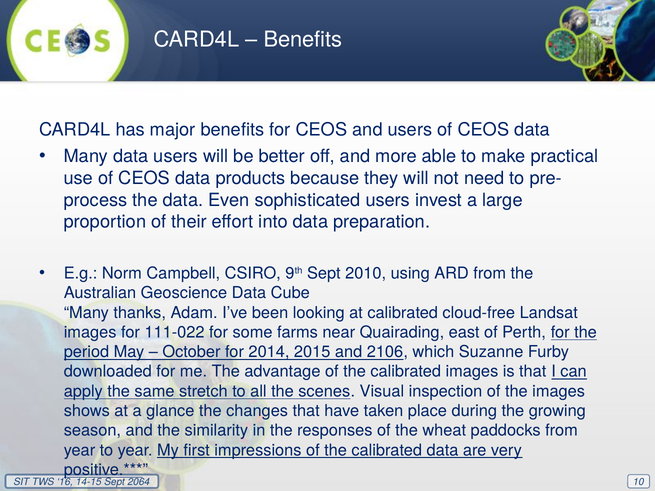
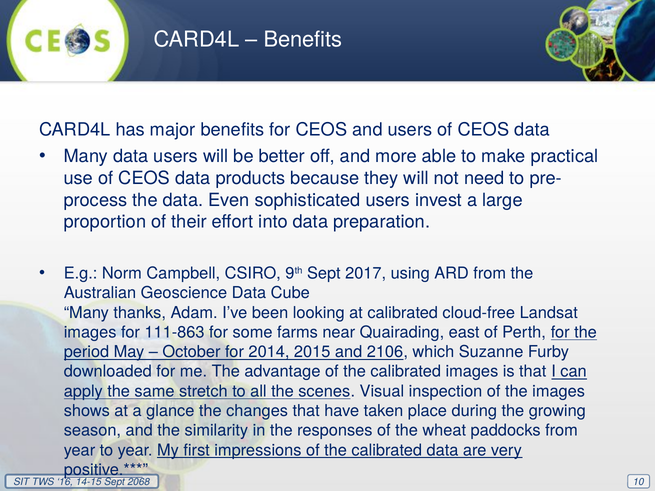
2010: 2010 -> 2017 (366, 273)
111-022: 111-022 -> 111-863 (175, 332)
2064: 2064 -> 2068 (139, 482)
